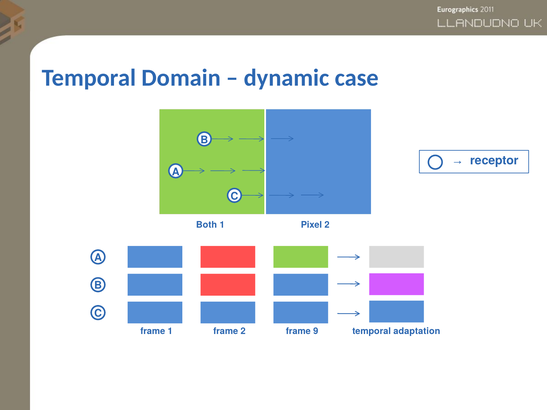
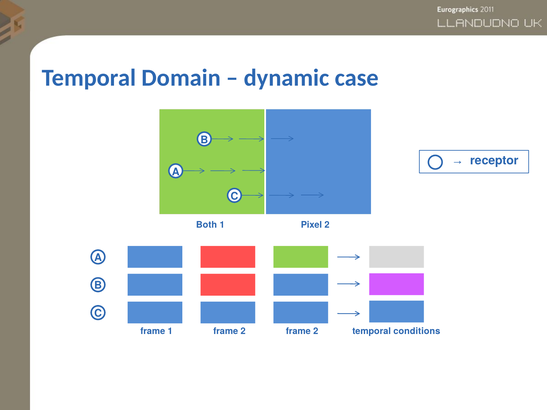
1 frame 9: 9 -> 2 (316, 331)
adaptation: adaptation -> conditions (417, 331)
